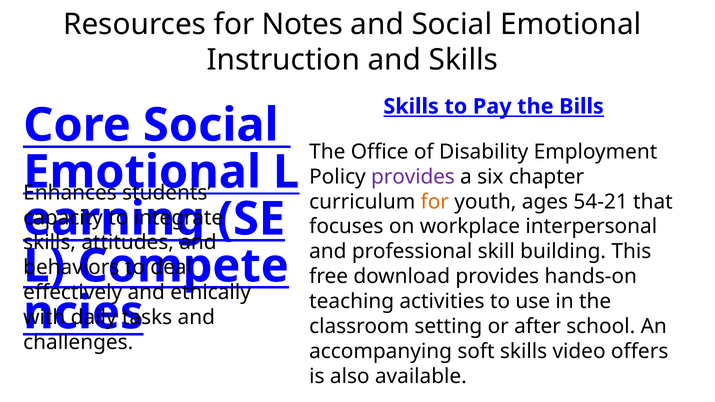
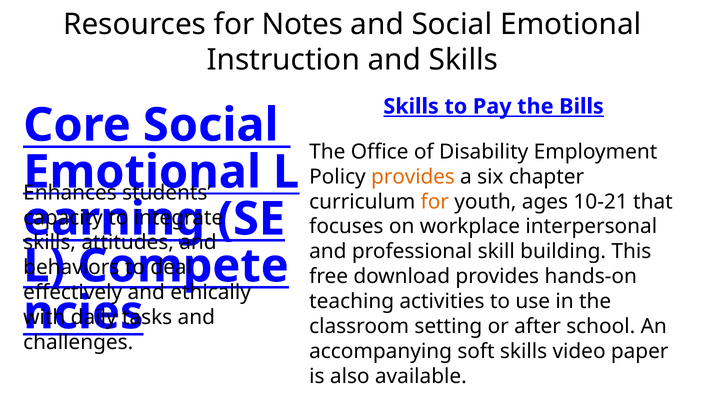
provides colour: purple -> orange (413, 177)
54-21: 54-21 -> 10-21 (601, 202)
offers: offers -> paper (640, 352)
